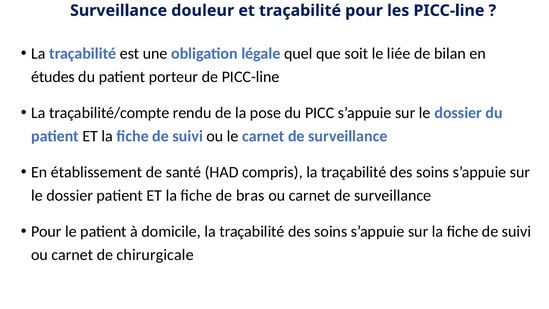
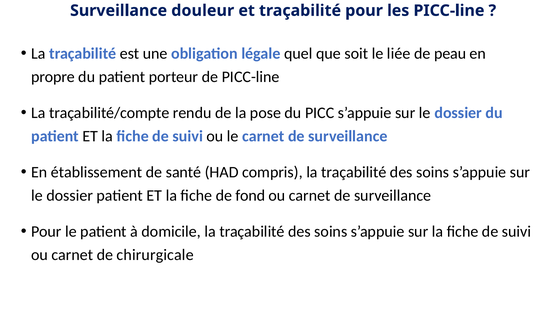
bilan: bilan -> peau (450, 54)
études: études -> propre (53, 77)
bras: bras -> fond (250, 195)
